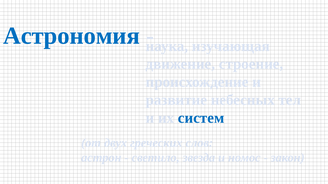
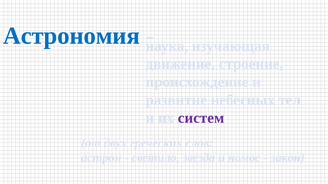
систем colour: blue -> purple (201, 118)
